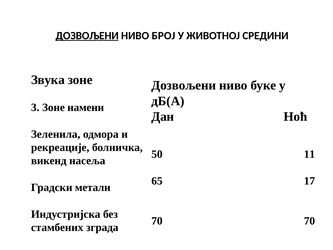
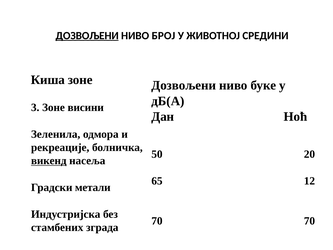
Звука: Звука -> Киша (48, 80)
намени: намени -> висини (86, 107)
11: 11 -> 20 (309, 154)
викенд underline: none -> present (49, 161)
17: 17 -> 12 (309, 181)
